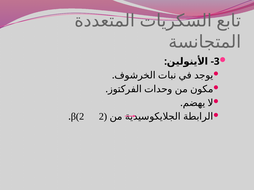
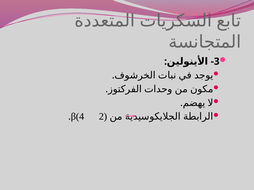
β(2: β(2 -> β(4 (77, 117)
